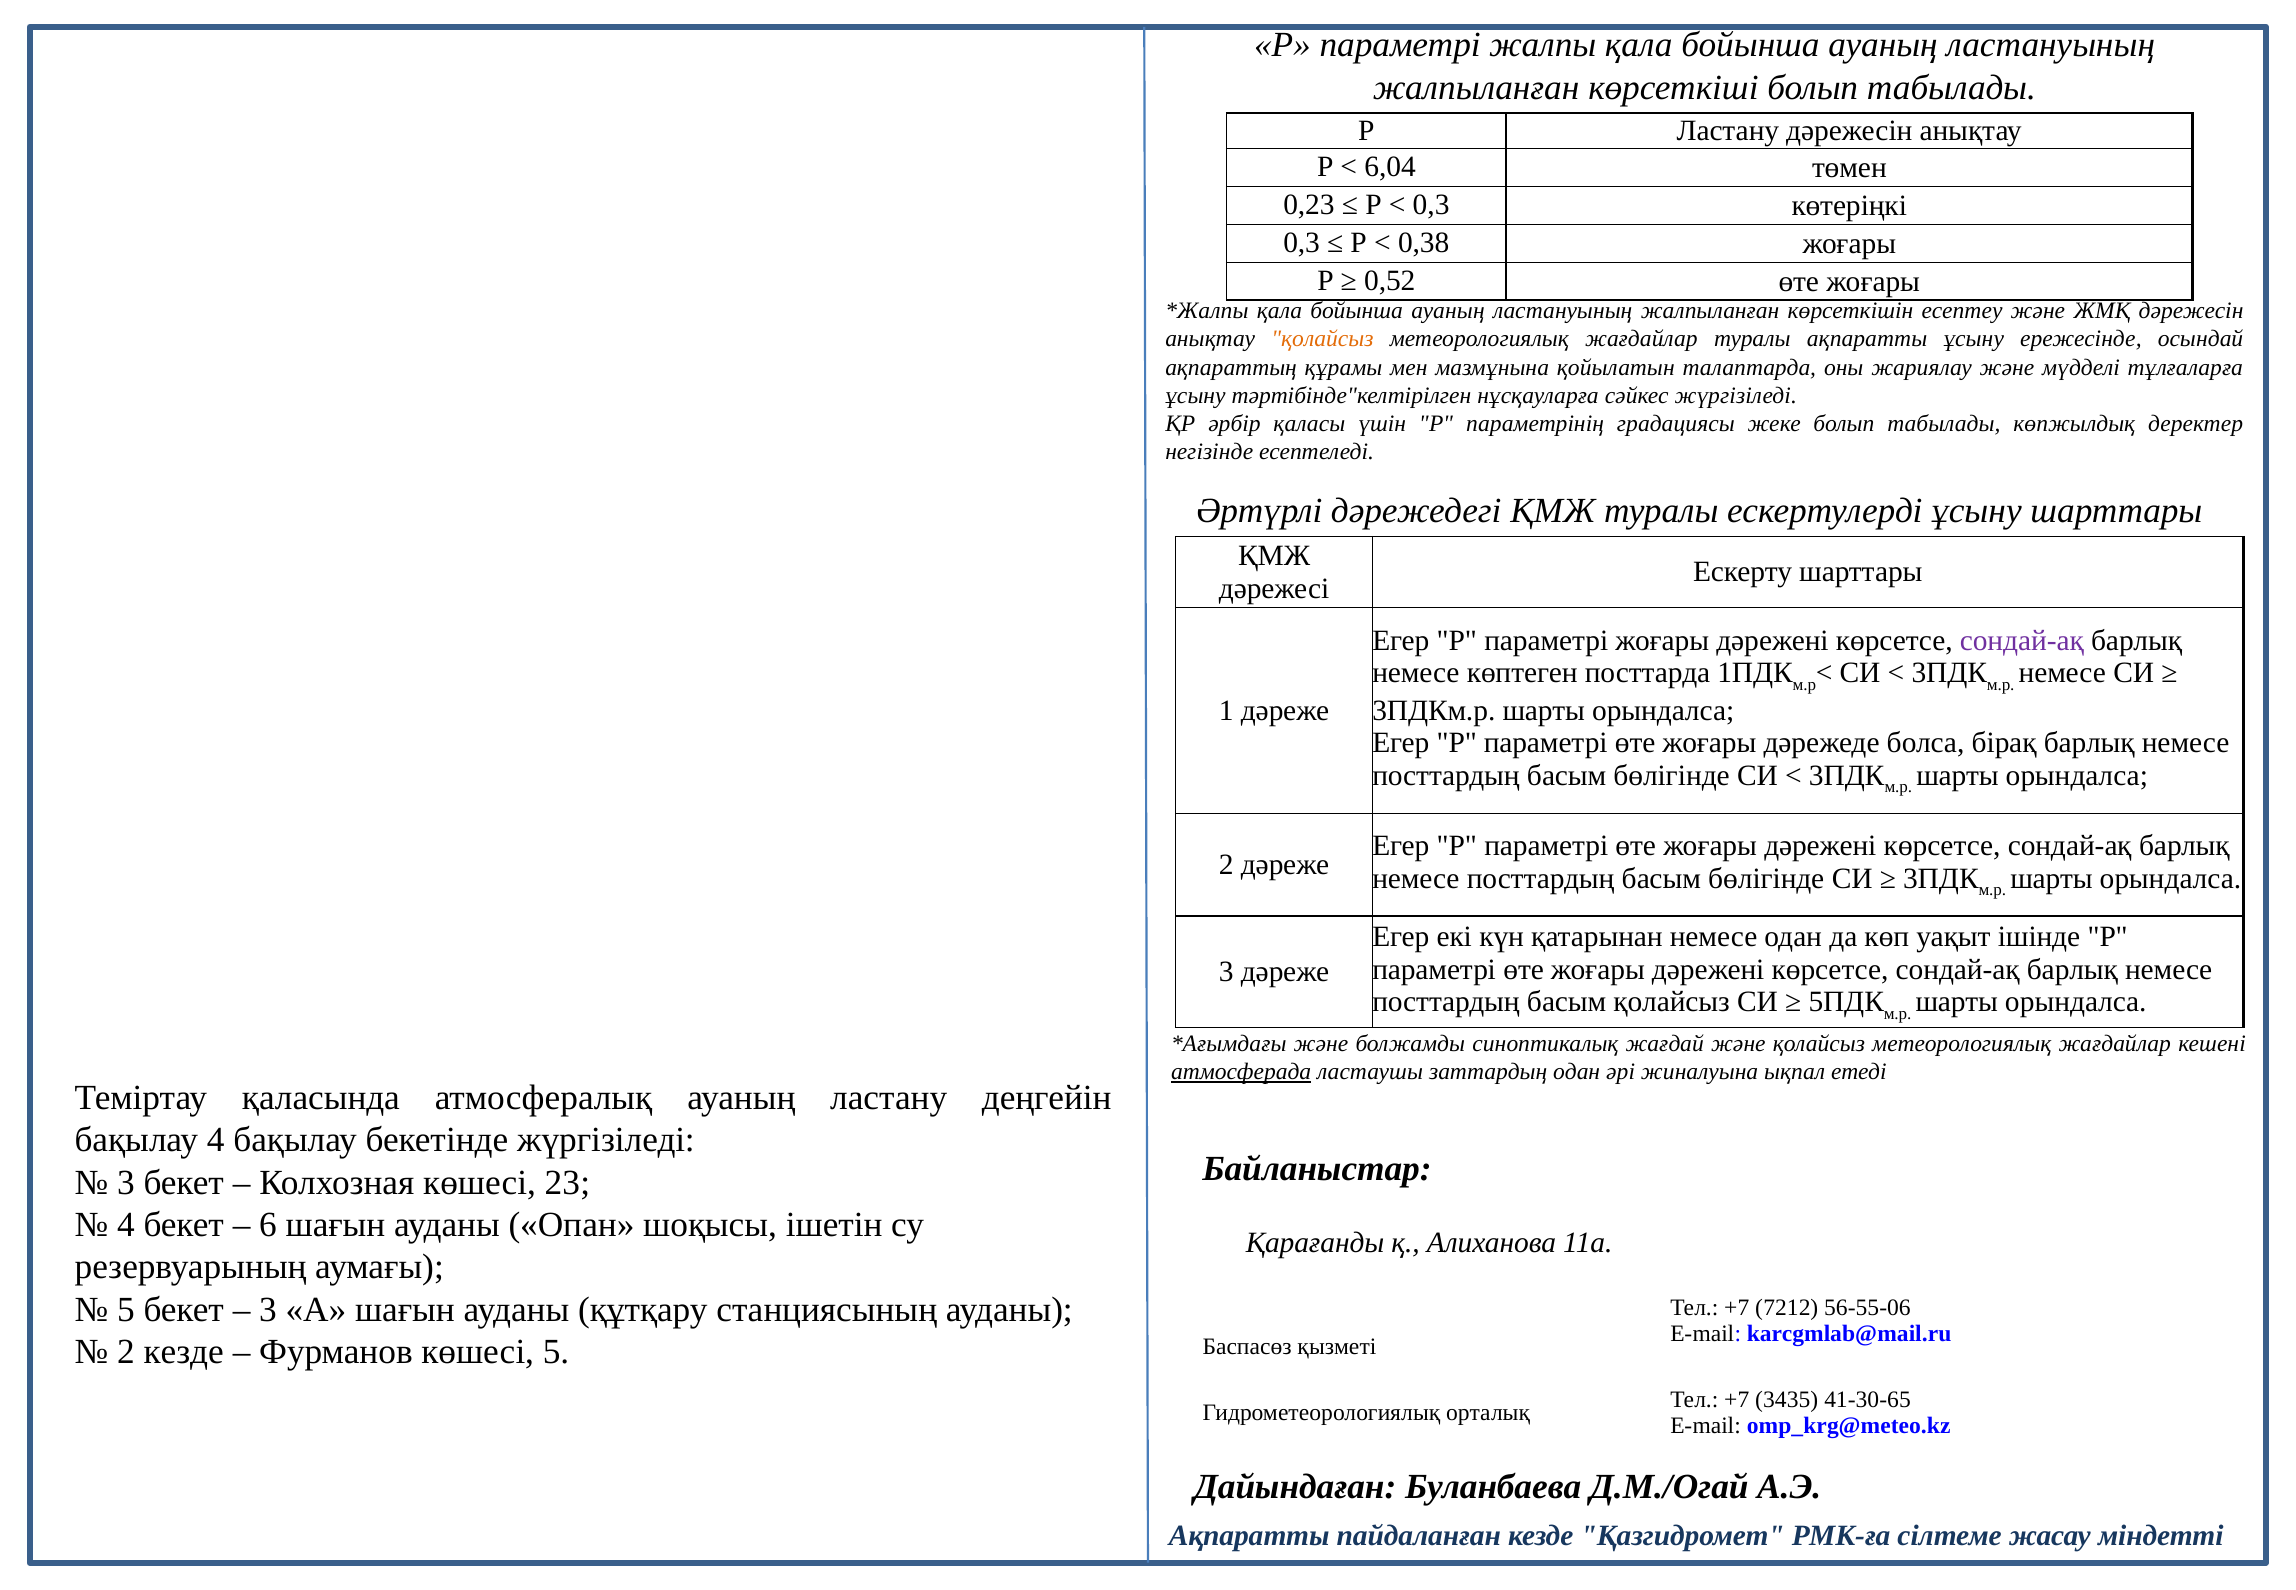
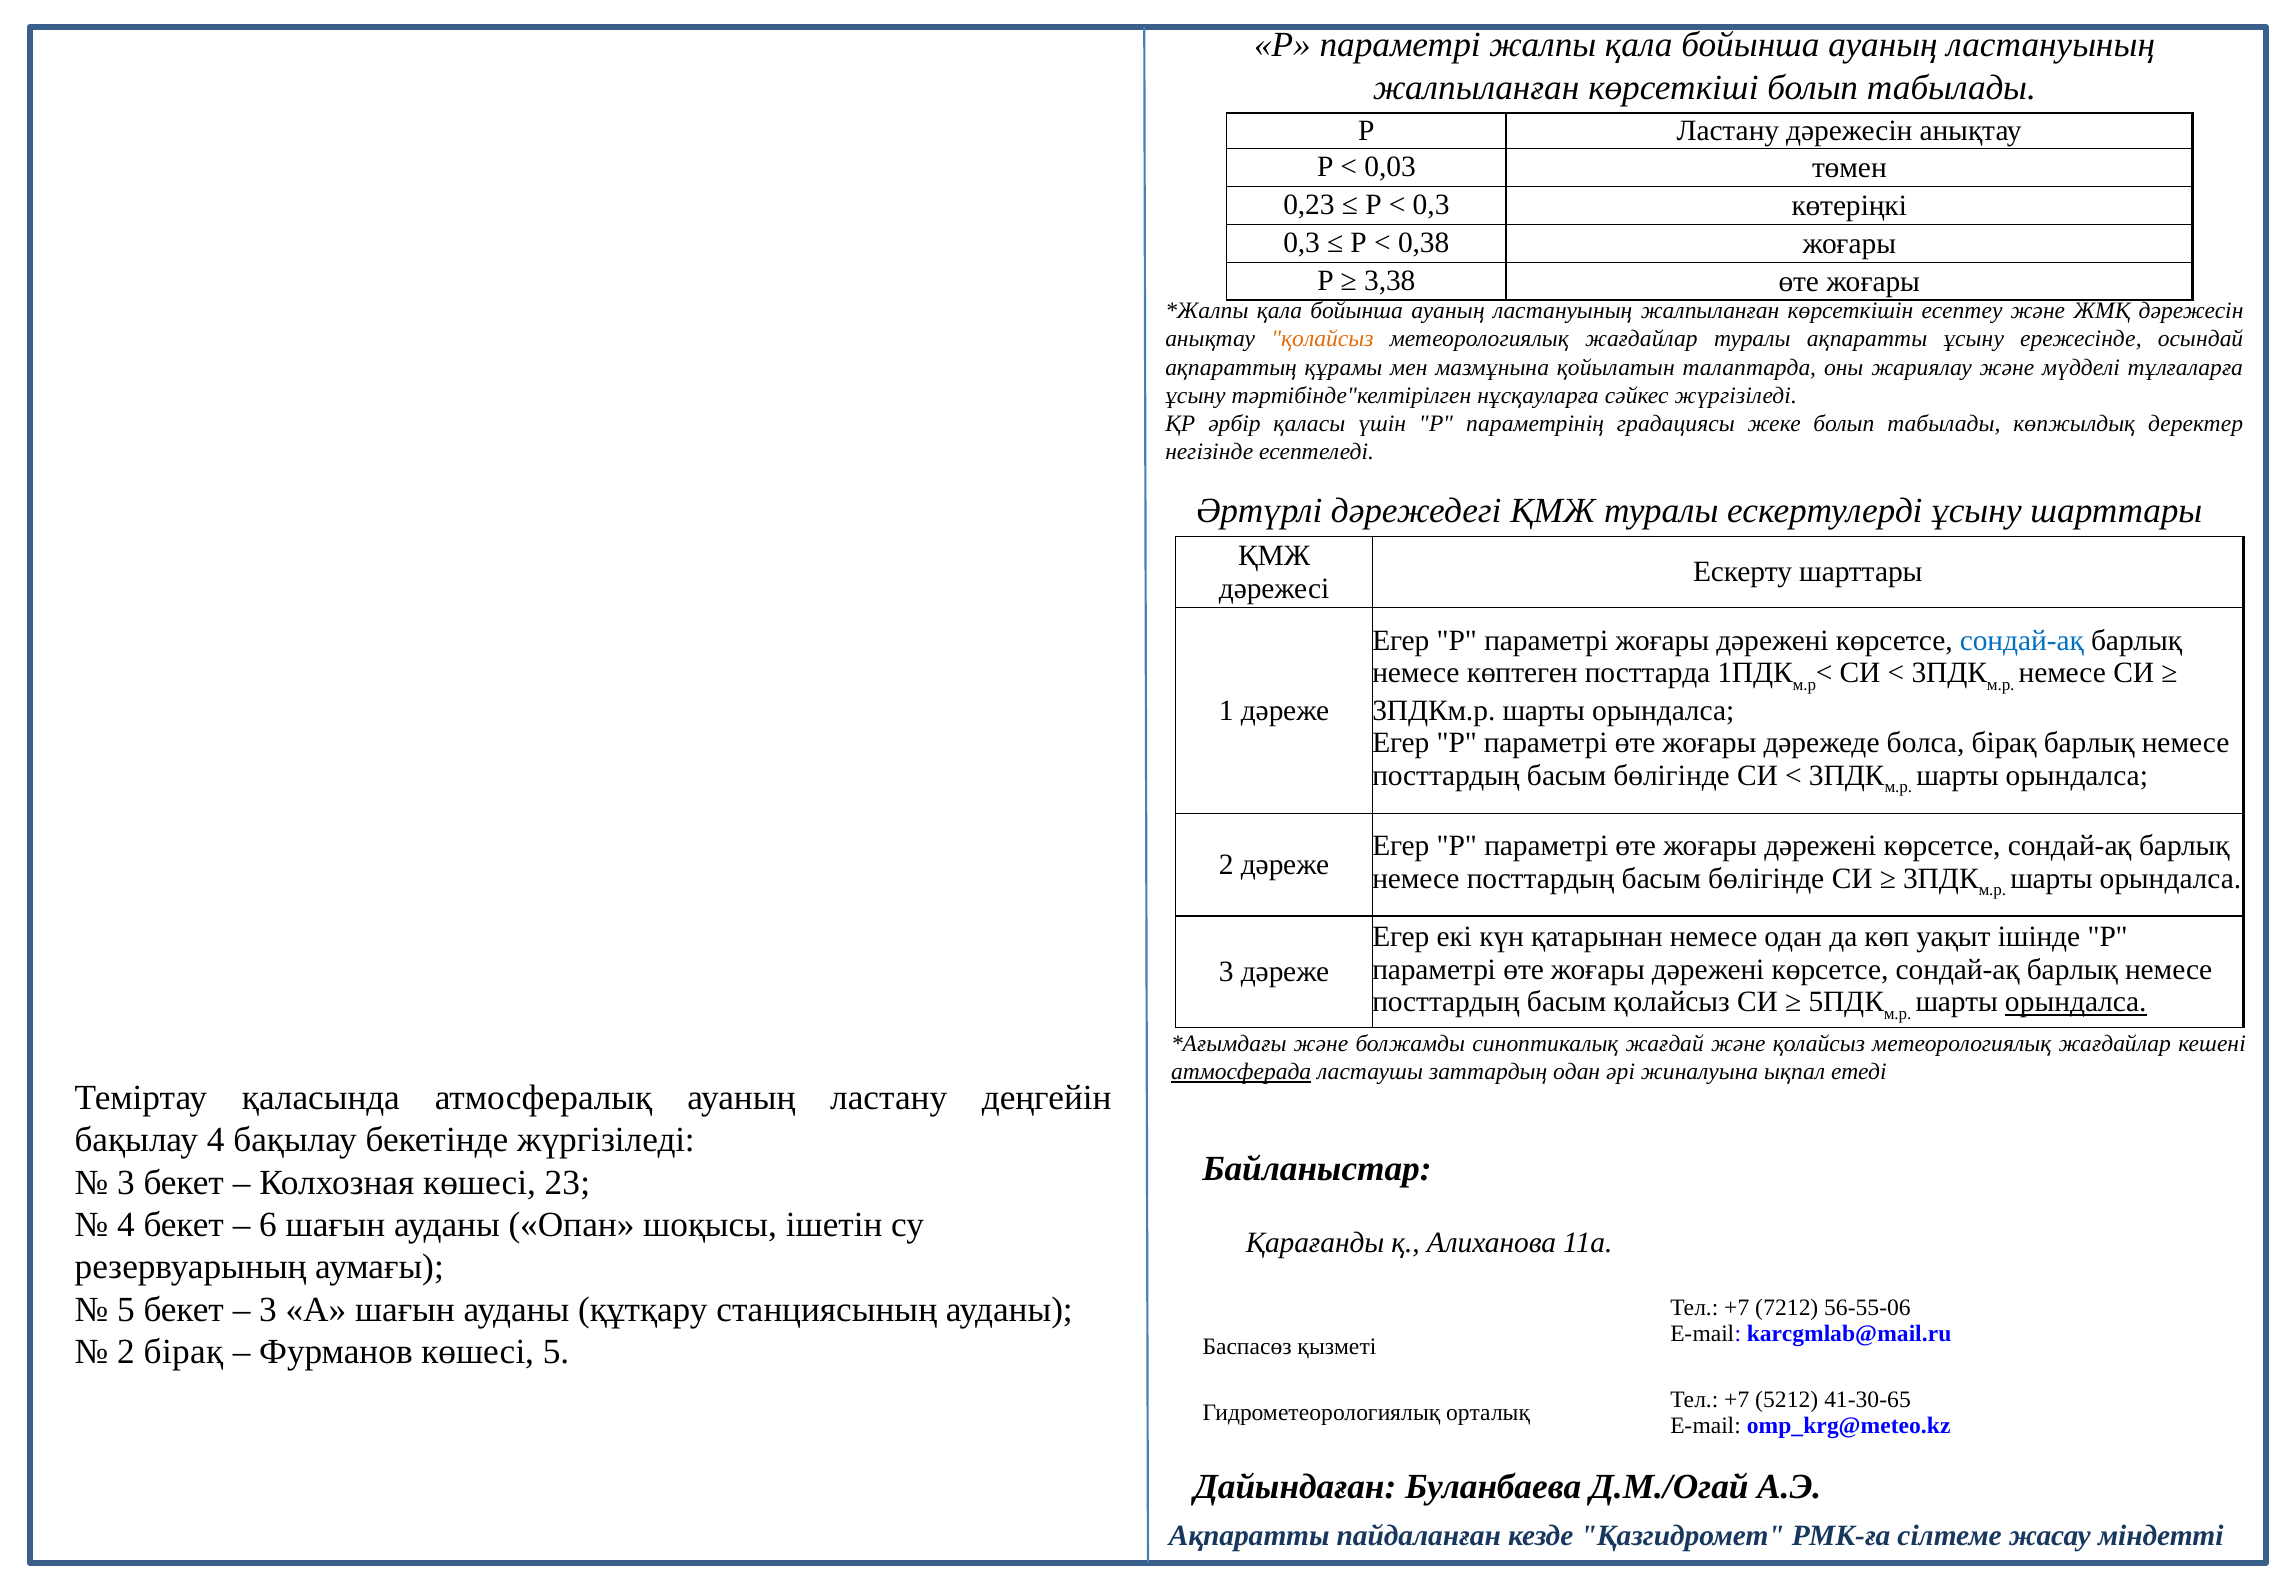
6,04: 6,04 -> 0,03 (1390, 167)
0,52: 0,52 -> 3,38 (1390, 281)
сондай-ақ colour: purple -> blue (2022, 641)
орындалса underline: none -> present (2076, 1002)
2 кезде: кезде -> бірақ (183, 1352)
3435: 3435 -> 5212 (1787, 1399)
